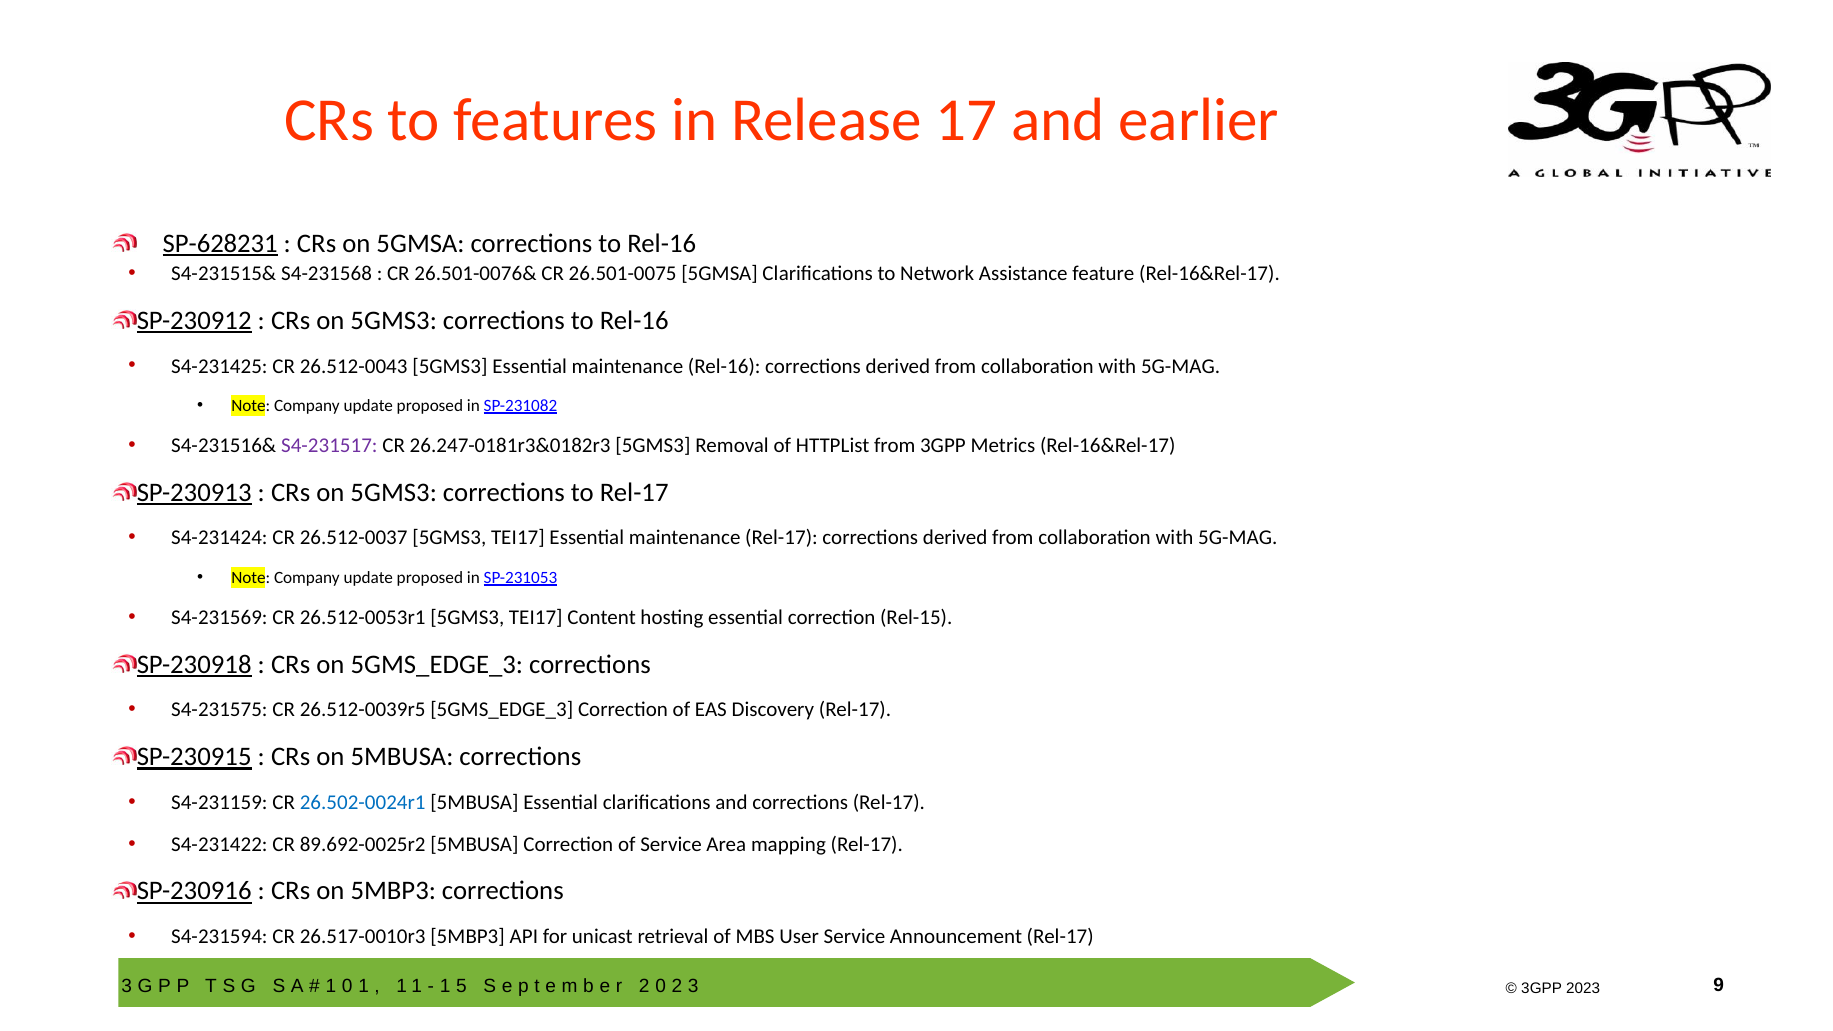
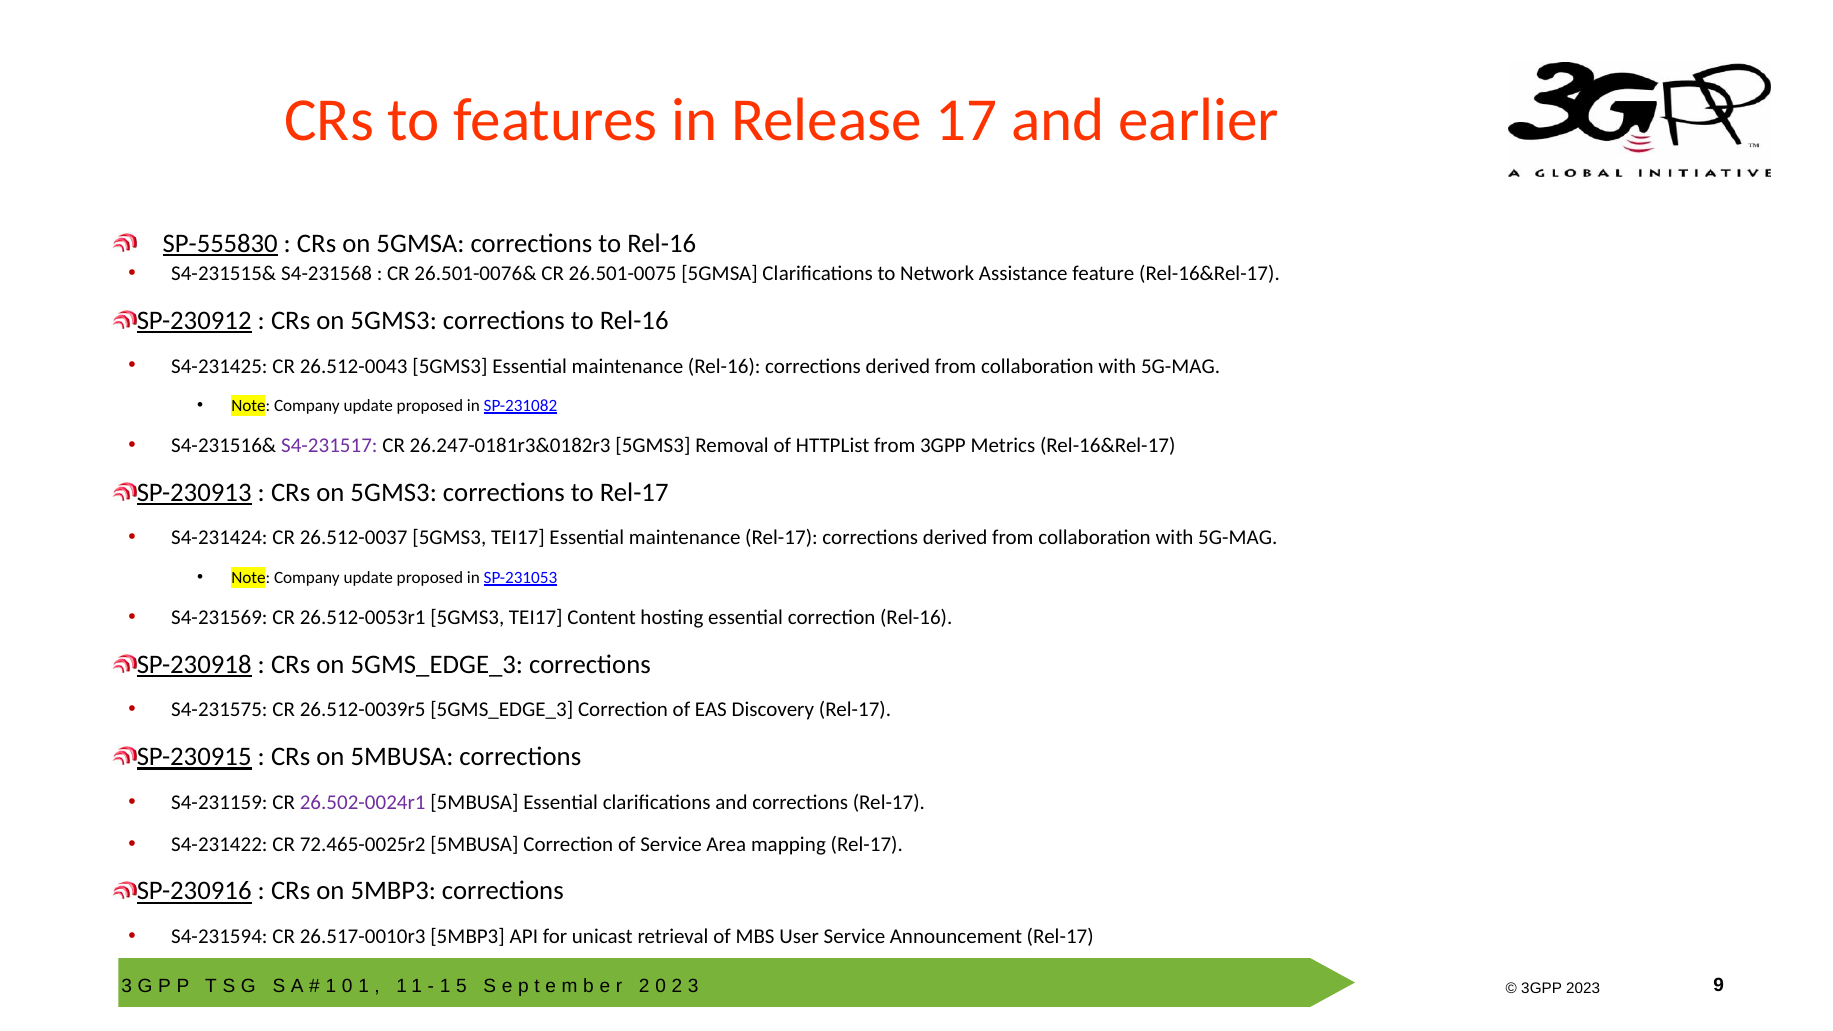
SP-628231: SP-628231 -> SP-555830 (220, 243)
correction Rel-15: Rel-15 -> Rel-16 (916, 618)
26.502-0024r1 colour: blue -> purple (363, 802)
89.692-0025r2: 89.692-0025r2 -> 72.465-0025r2 (363, 845)
